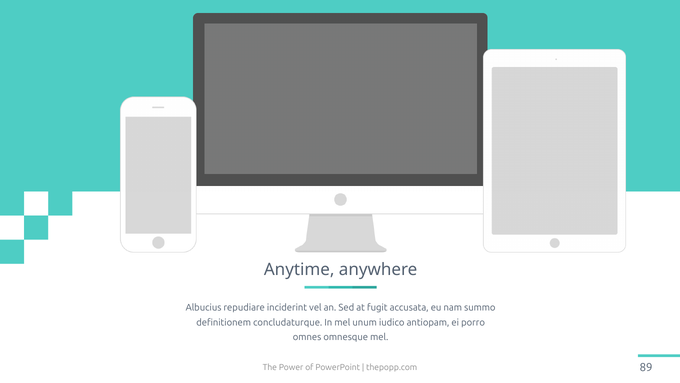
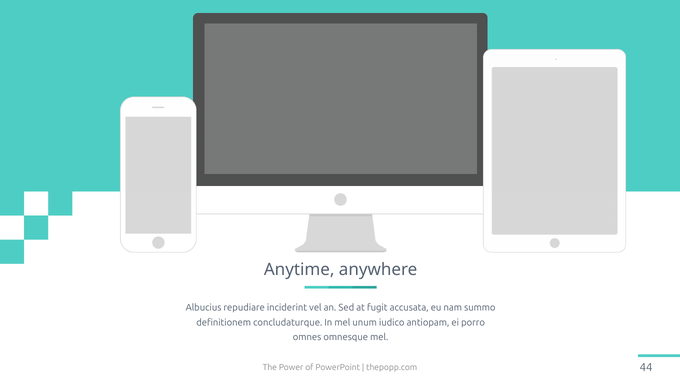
89: 89 -> 44 (646, 367)
